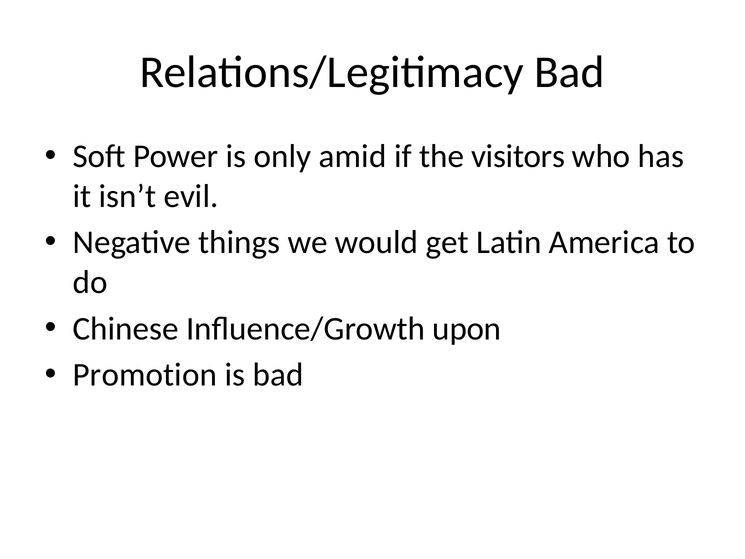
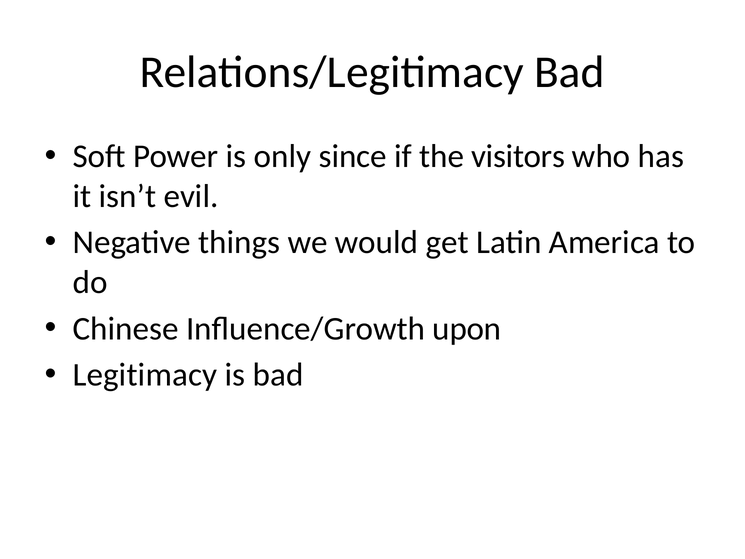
amid: amid -> since (353, 156)
Promotion: Promotion -> Legitimacy (145, 375)
